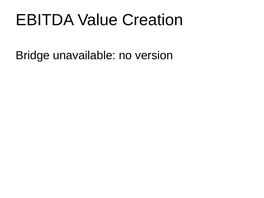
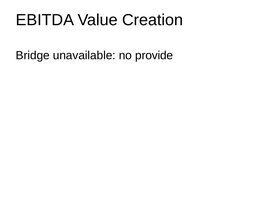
version: version -> provide (154, 55)
